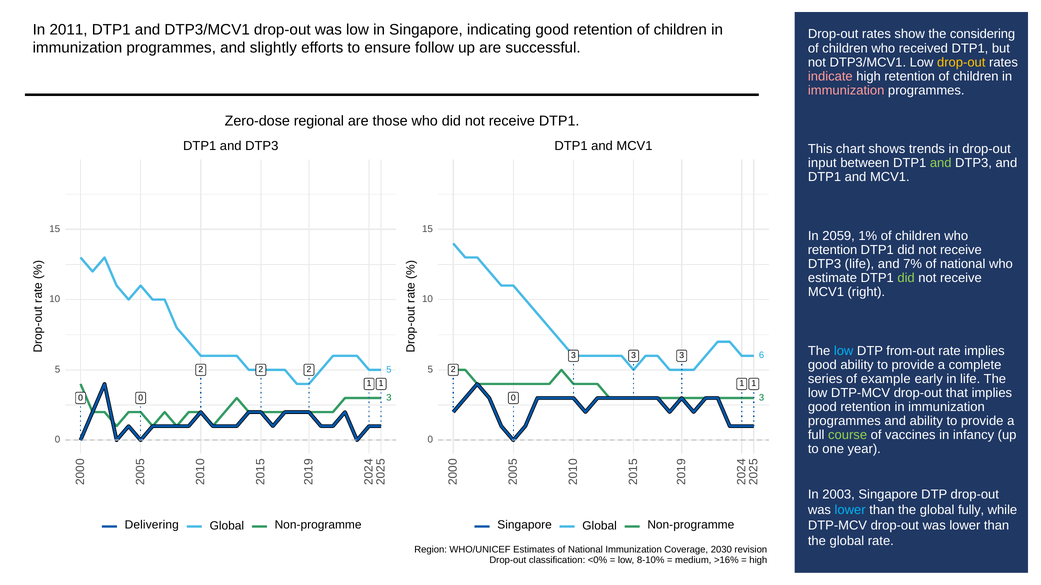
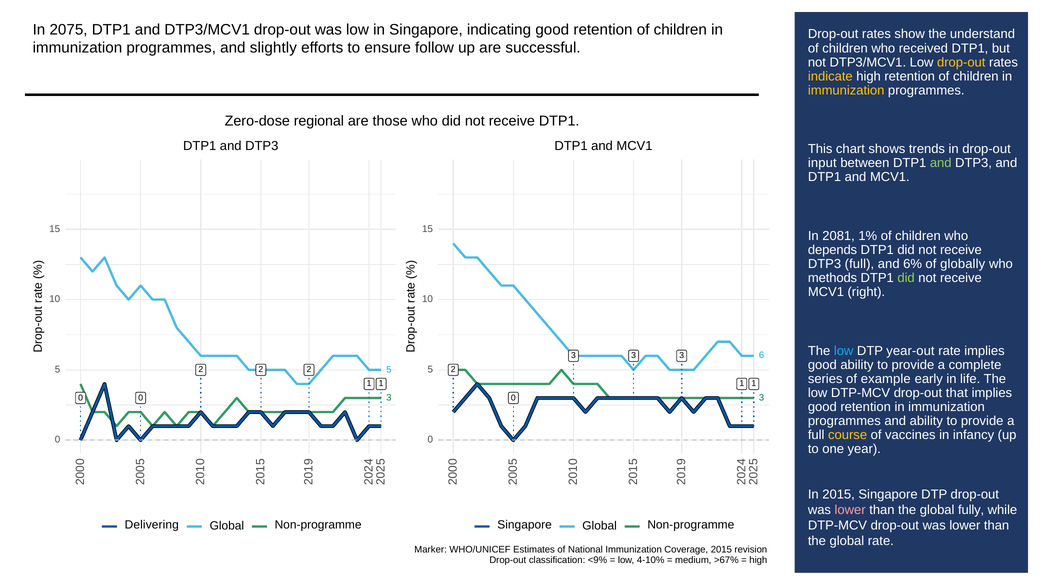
2011: 2011 -> 2075 (69, 30)
considering: considering -> understand (982, 34)
indicate colour: pink -> yellow (830, 76)
immunization colour: pink -> yellow (846, 90)
2059: 2059 -> 2081 (839, 236)
retention: retention -> depends (833, 250)
DTP3 life: life -> full (859, 264)
7%: 7% -> 6% (913, 264)
national: national -> globally (963, 264)
estimate: estimate -> methods (833, 278)
from-out: from-out -> year-out (910, 351)
course colour: light green -> yellow (848, 435)
In 2003: 2003 -> 2015 (839, 495)
lower colour: light blue -> pink (850, 510)
Region: Region -> Marker (431, 550)
Coverage 2030: 2030 -> 2015 (721, 550)
<0%: <0% -> <9% (597, 561)
8-10%: 8-10% -> 4-10% (651, 561)
>16%: >16% -> >67% (726, 561)
